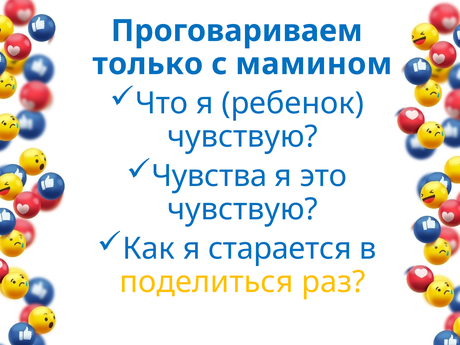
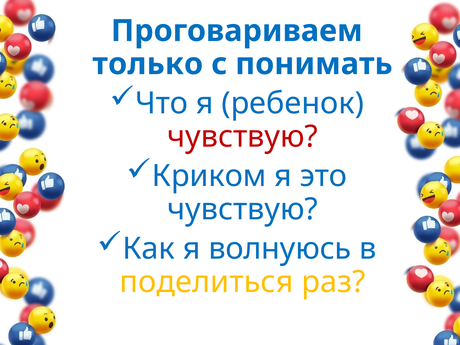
мамином: мамином -> понимать (314, 64)
чувствую colour: blue -> red (243, 137)
Чувства: Чувства -> Криком (209, 176)
старается: старается -> волнуюсь (280, 249)
